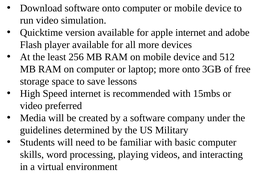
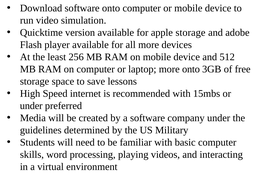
apple internet: internet -> storage (190, 32)
video: video -> under (31, 106)
